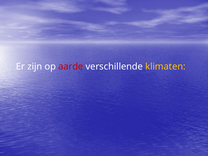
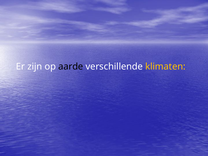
aarde colour: red -> black (71, 67)
